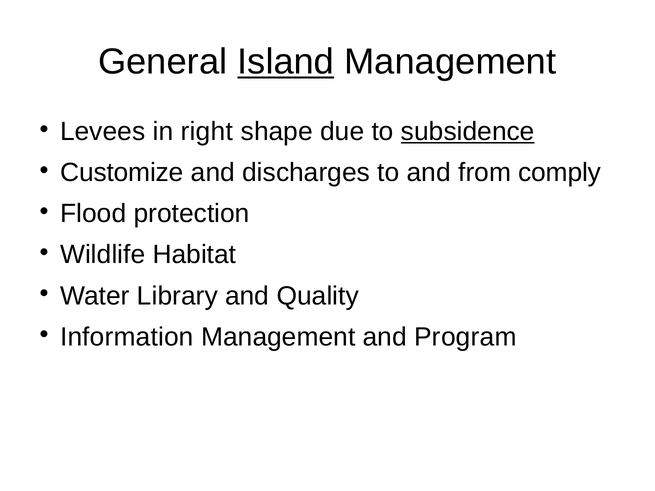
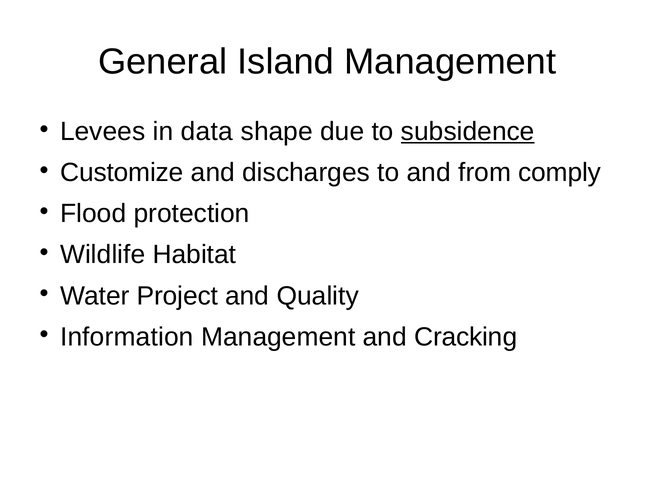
Island underline: present -> none (286, 62)
right: right -> data (207, 132)
Library: Library -> Project (177, 296)
Program: Program -> Cracking (466, 337)
